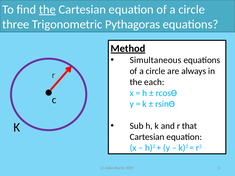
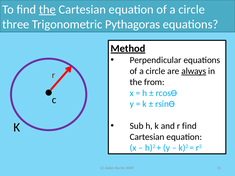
Simultaneous: Simultaneous -> Perpendicular (156, 60)
always underline: none -> present (194, 71)
each: each -> from (154, 82)
r that: that -> find (189, 126)
